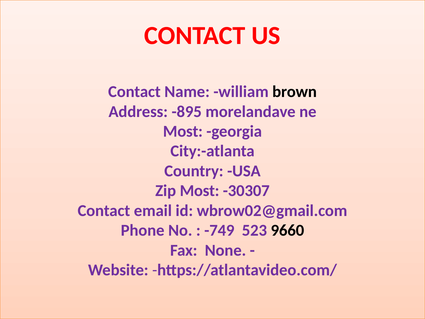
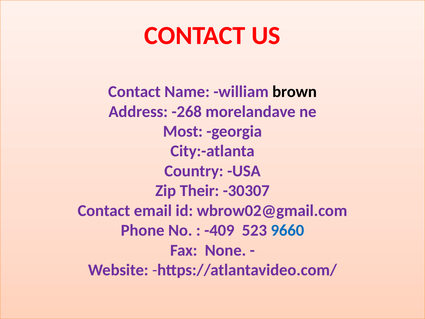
-895: -895 -> -268 (187, 111)
Zip Most: Most -> Their (200, 191)
-749: -749 -> -409 (219, 230)
9660 colour: black -> blue (287, 230)
